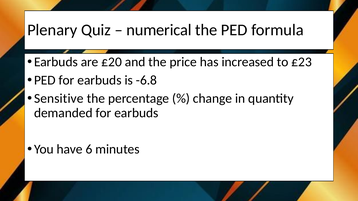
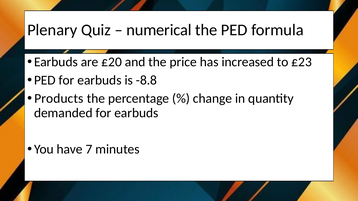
-6.8: -6.8 -> -8.8 (146, 80)
Sensitive: Sensitive -> Products (59, 99)
6: 6 -> 7 (89, 150)
